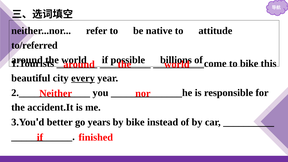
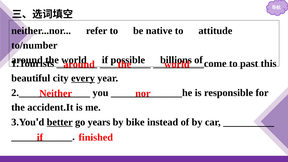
to/referred: to/referred -> to/number (34, 45)
to bike: bike -> past (249, 64)
better underline: none -> present (60, 122)
